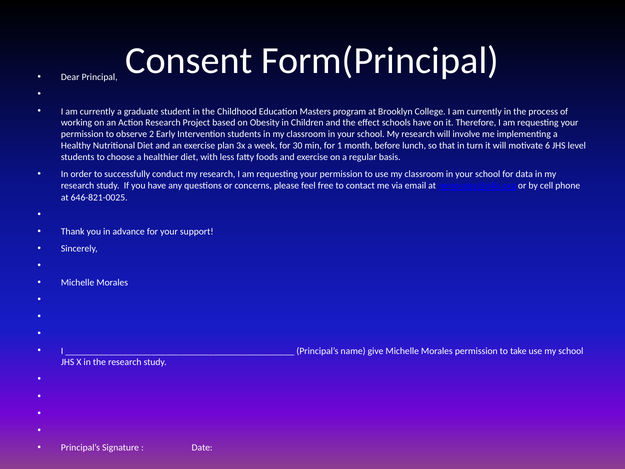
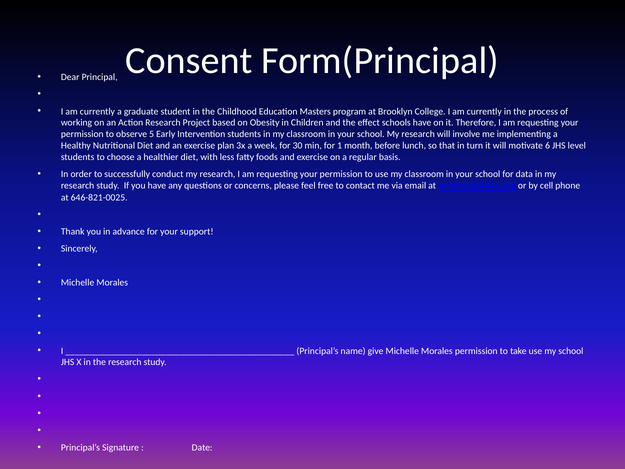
2: 2 -> 5 (152, 134)
